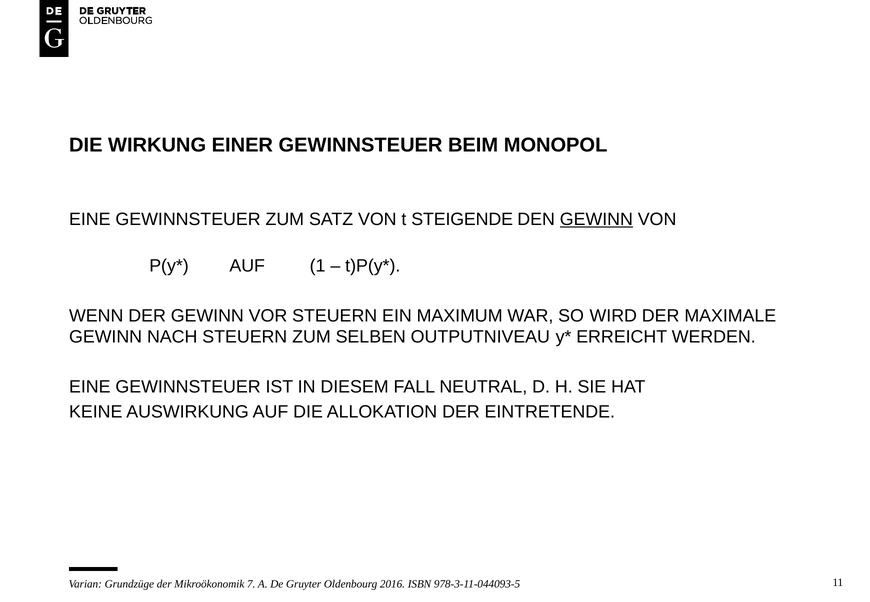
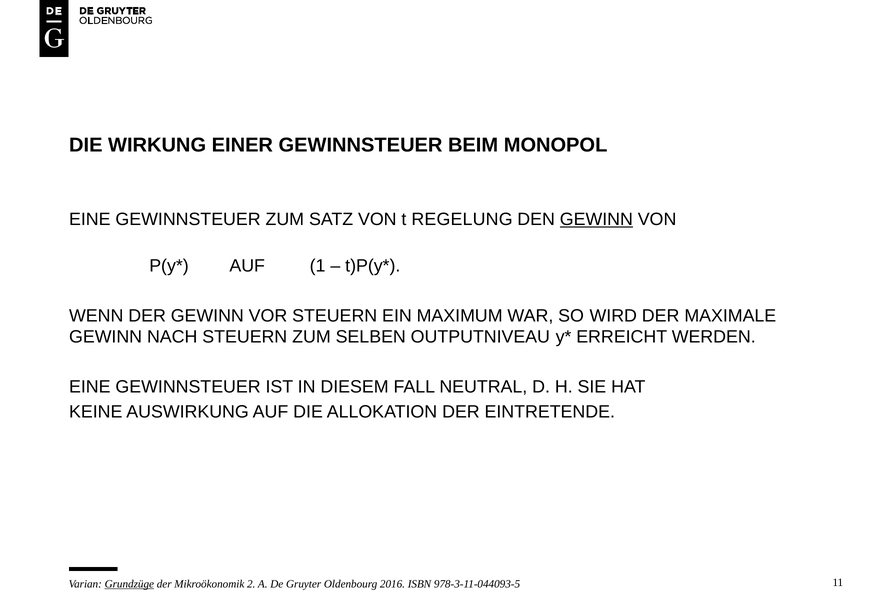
STEIGENDE: STEIGENDE -> REGELUNG (462, 220)
Grundzüge underline: none -> present (129, 584)
7: 7 -> 2 (251, 584)
